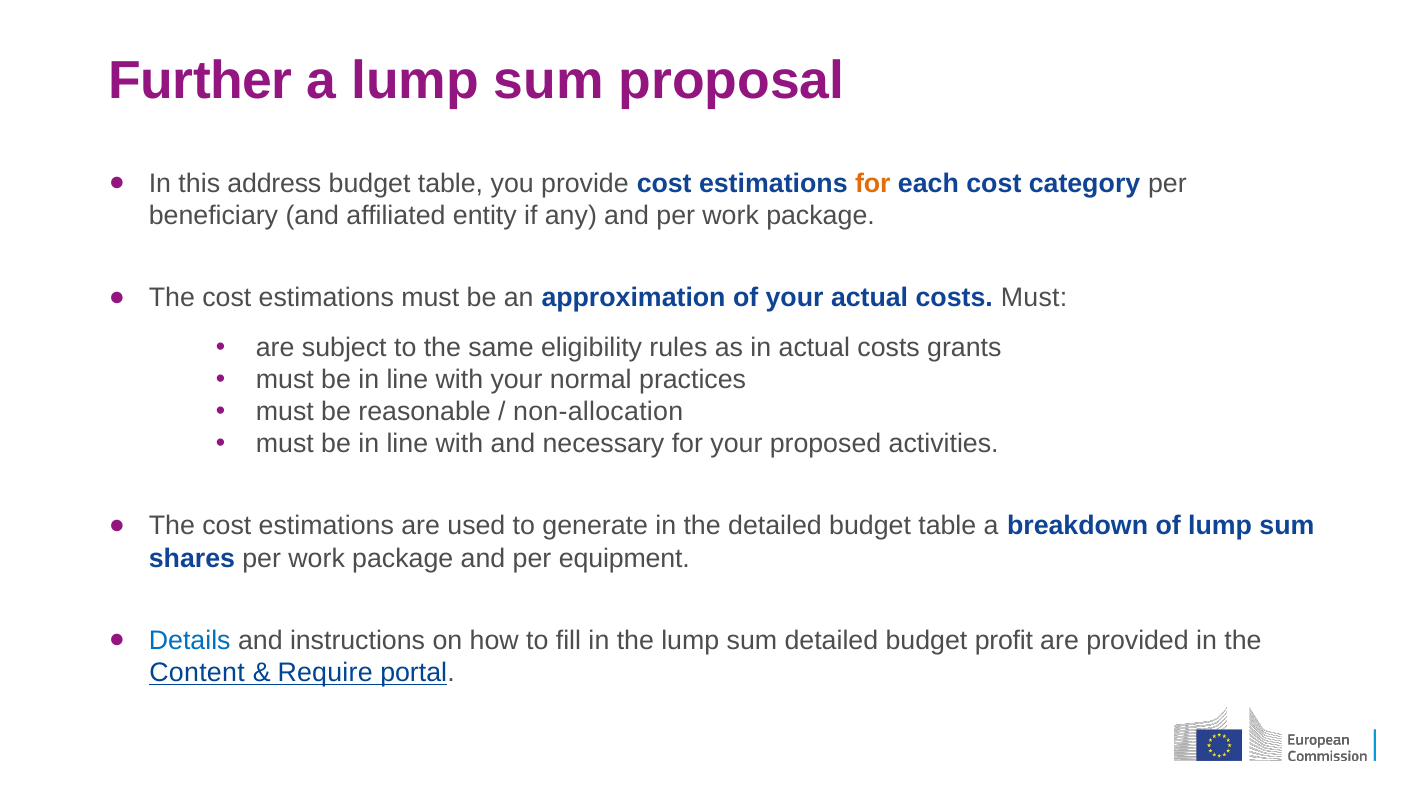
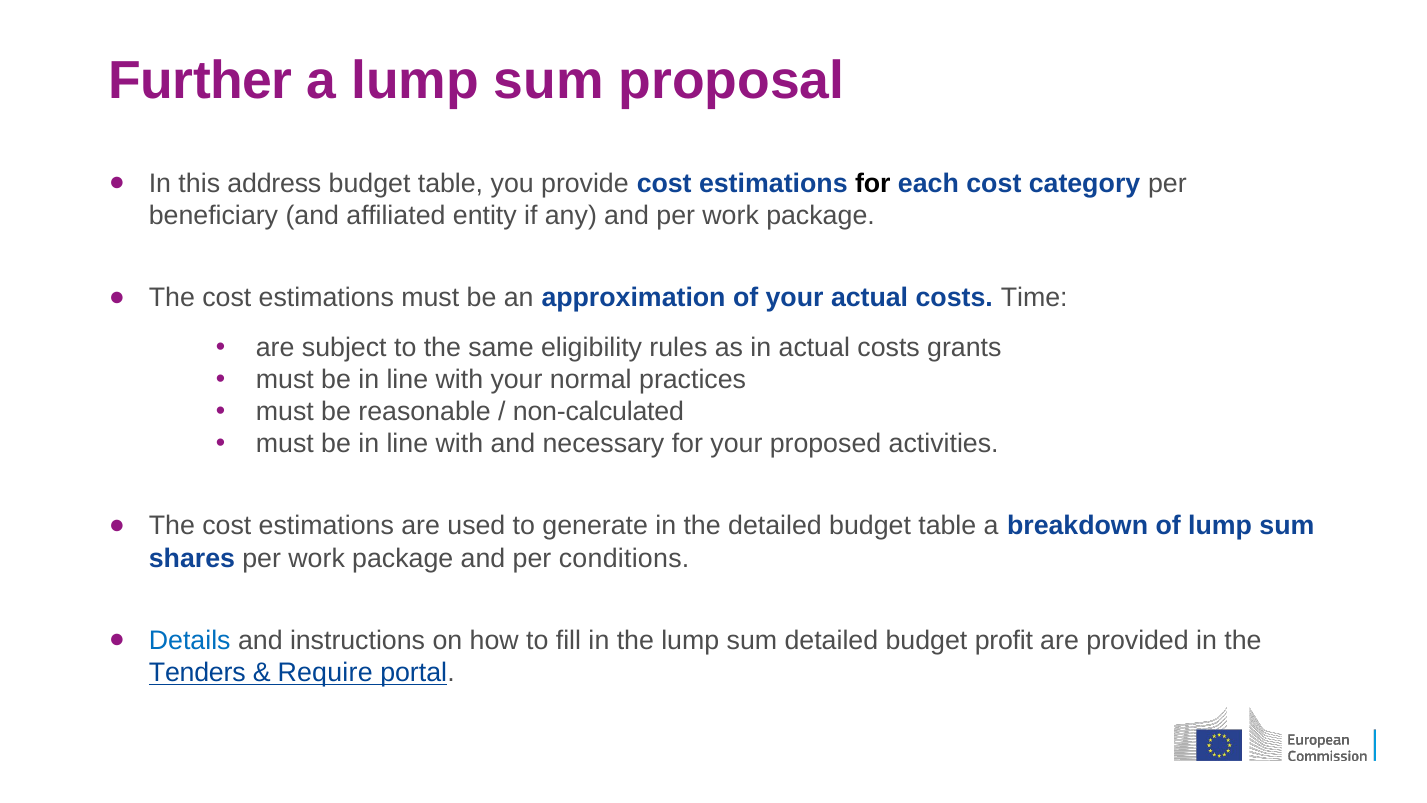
for colour: orange -> black (873, 183)
costs Must: Must -> Time (1034, 298)
non-allocation: non-allocation -> non-calculated (598, 412)
equipment: equipment -> conditions (624, 558)
Content: Content -> Tenders (197, 672)
